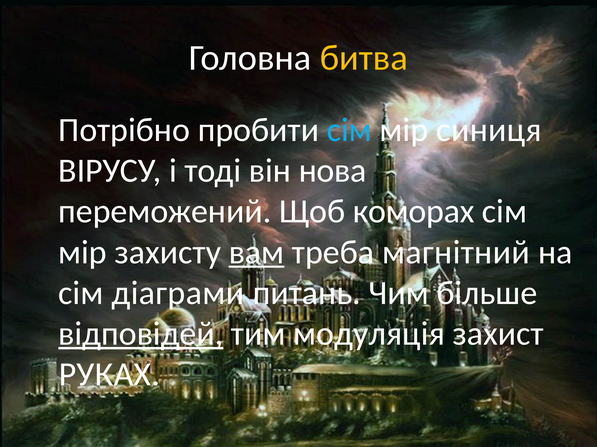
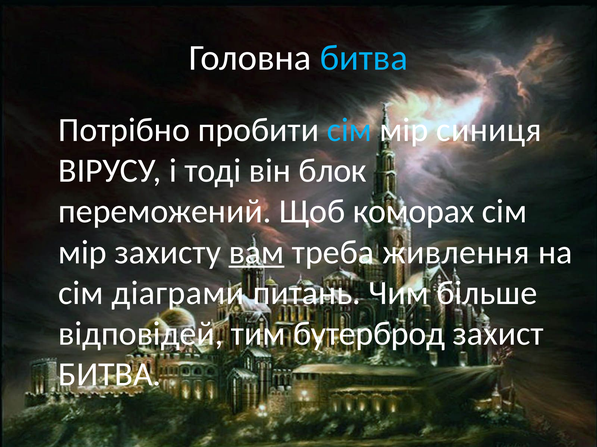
битва colour: yellow -> light blue (364, 58)
нова: нова -> блок (333, 171)
магнітний: магнітний -> живлення (456, 253)
відповідей underline: present -> none (141, 334)
модуляція: модуляція -> бутерброд (369, 334)
РУКАХ: РУКАХ -> БИТВА (110, 375)
